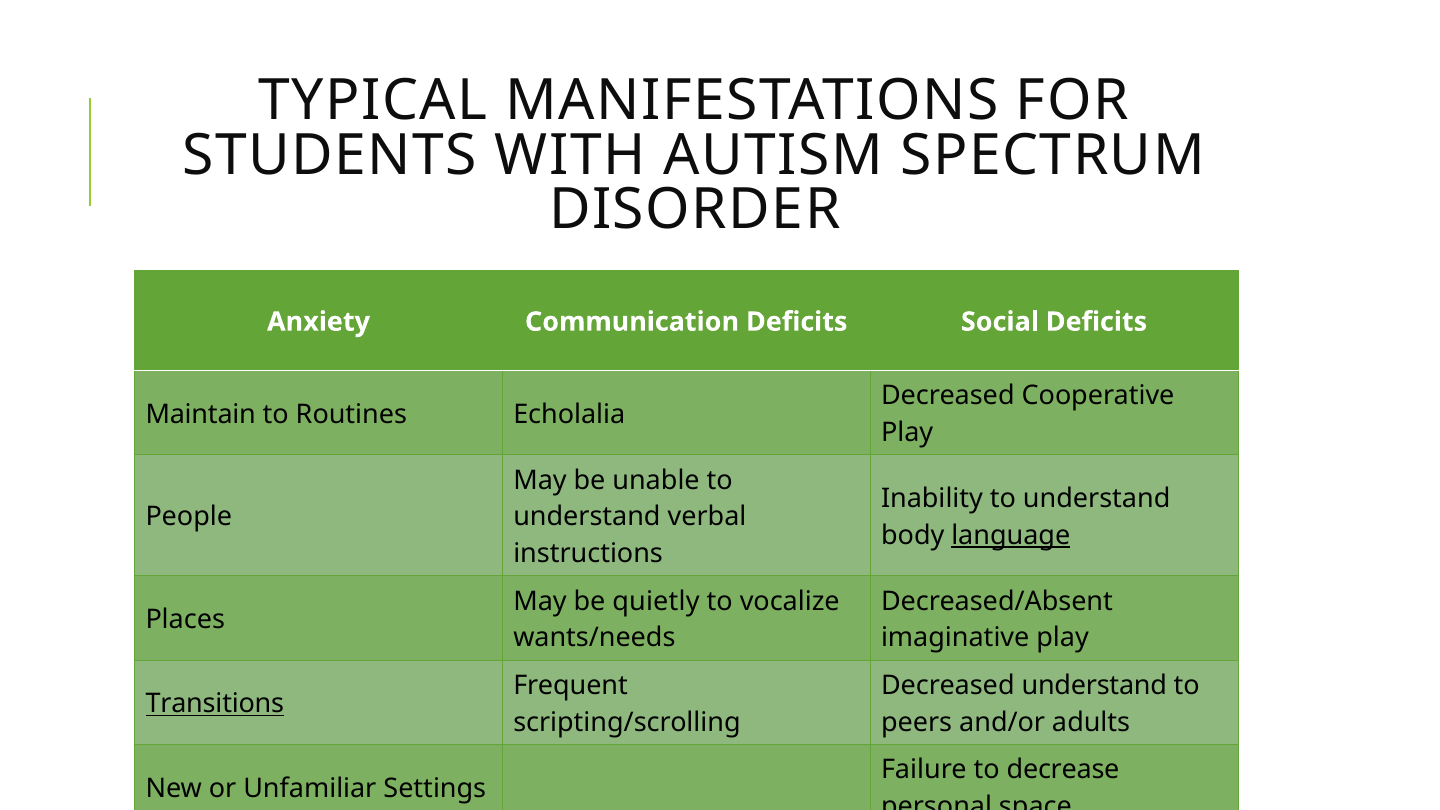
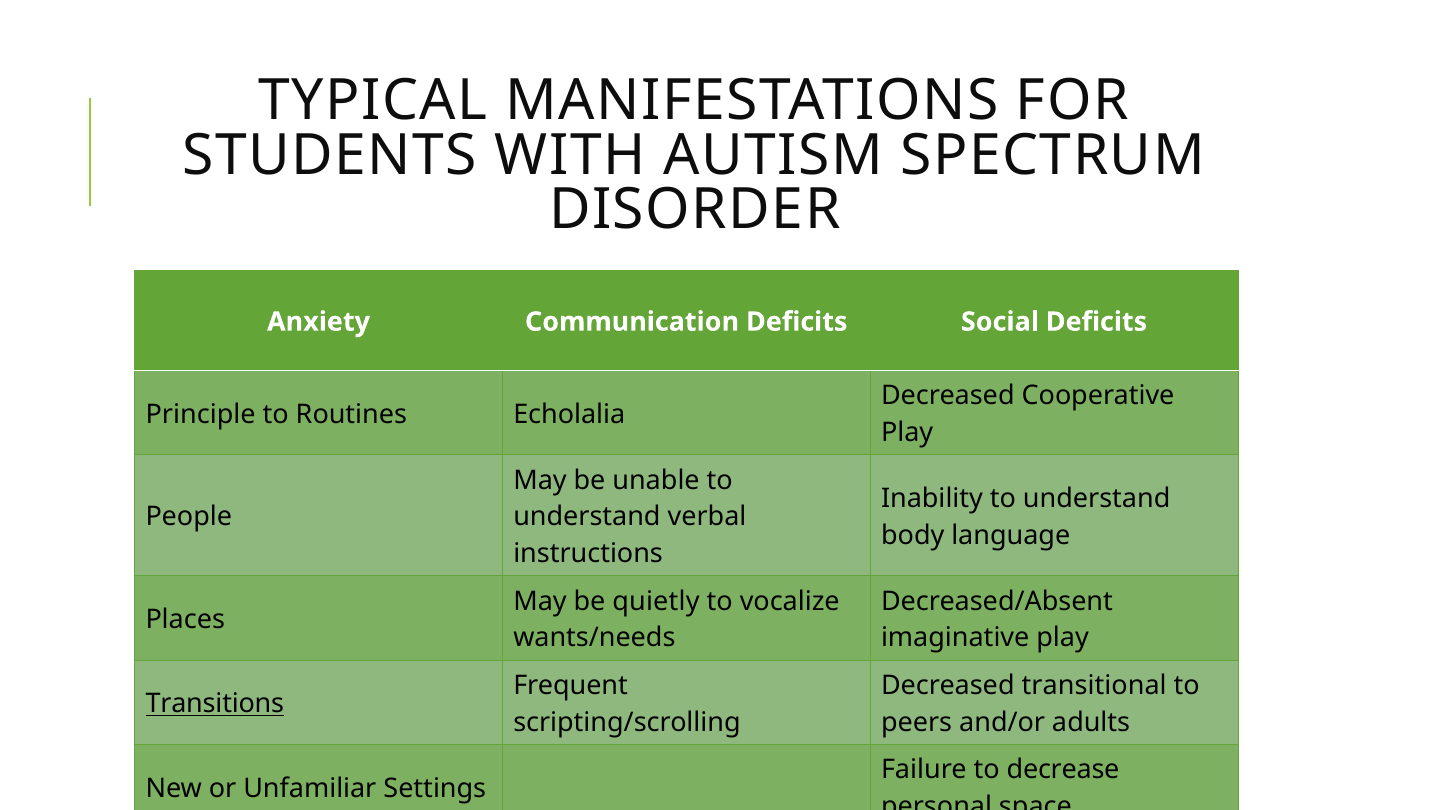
Maintain: Maintain -> Principle (201, 414)
language underline: present -> none (1011, 535)
Decreased understand: understand -> transitional (1094, 686)
